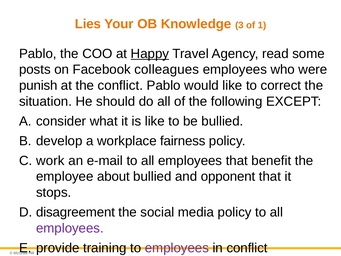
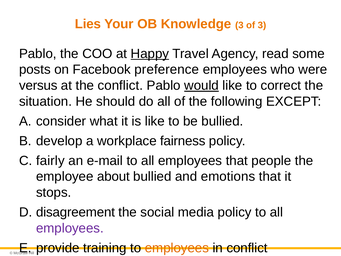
of 1: 1 -> 3 (262, 25)
colleagues: colleagues -> preference (167, 70)
punish: punish -> versus (38, 85)
would underline: none -> present (202, 85)
work: work -> fairly (50, 160)
benefit: benefit -> people (271, 160)
opponent: opponent -> emotions (228, 176)
employees colour: purple -> orange (177, 248)
